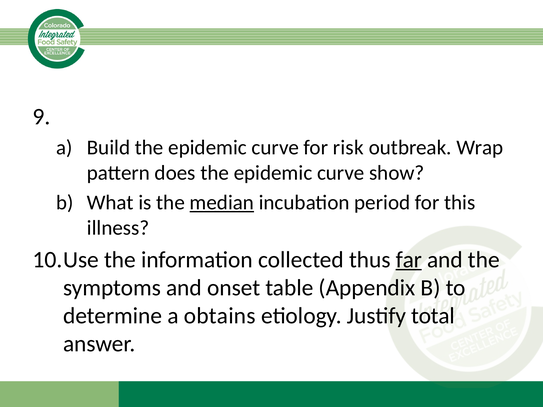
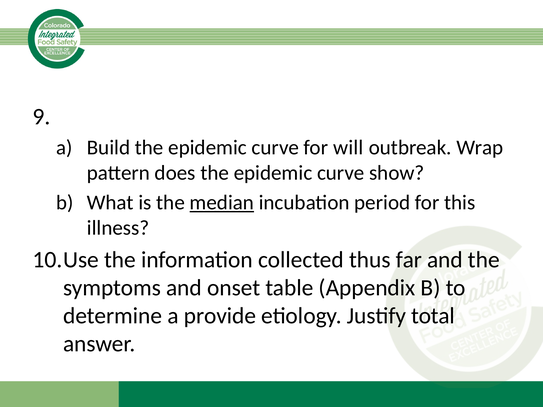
risk: risk -> will (348, 148)
far underline: present -> none (409, 260)
obtains: obtains -> provide (220, 316)
